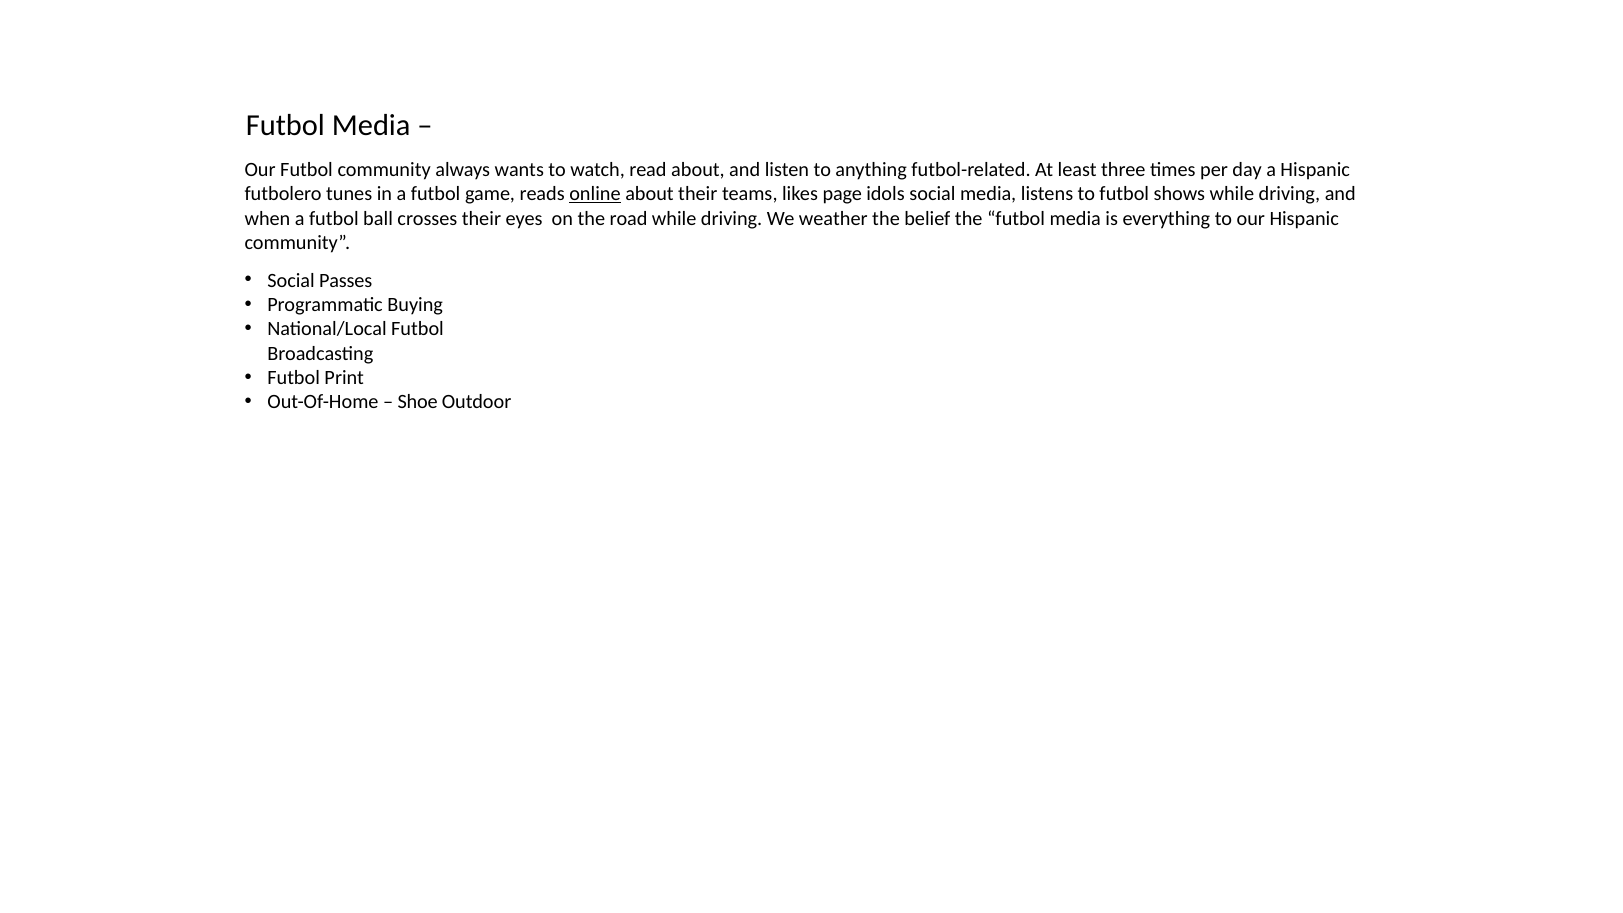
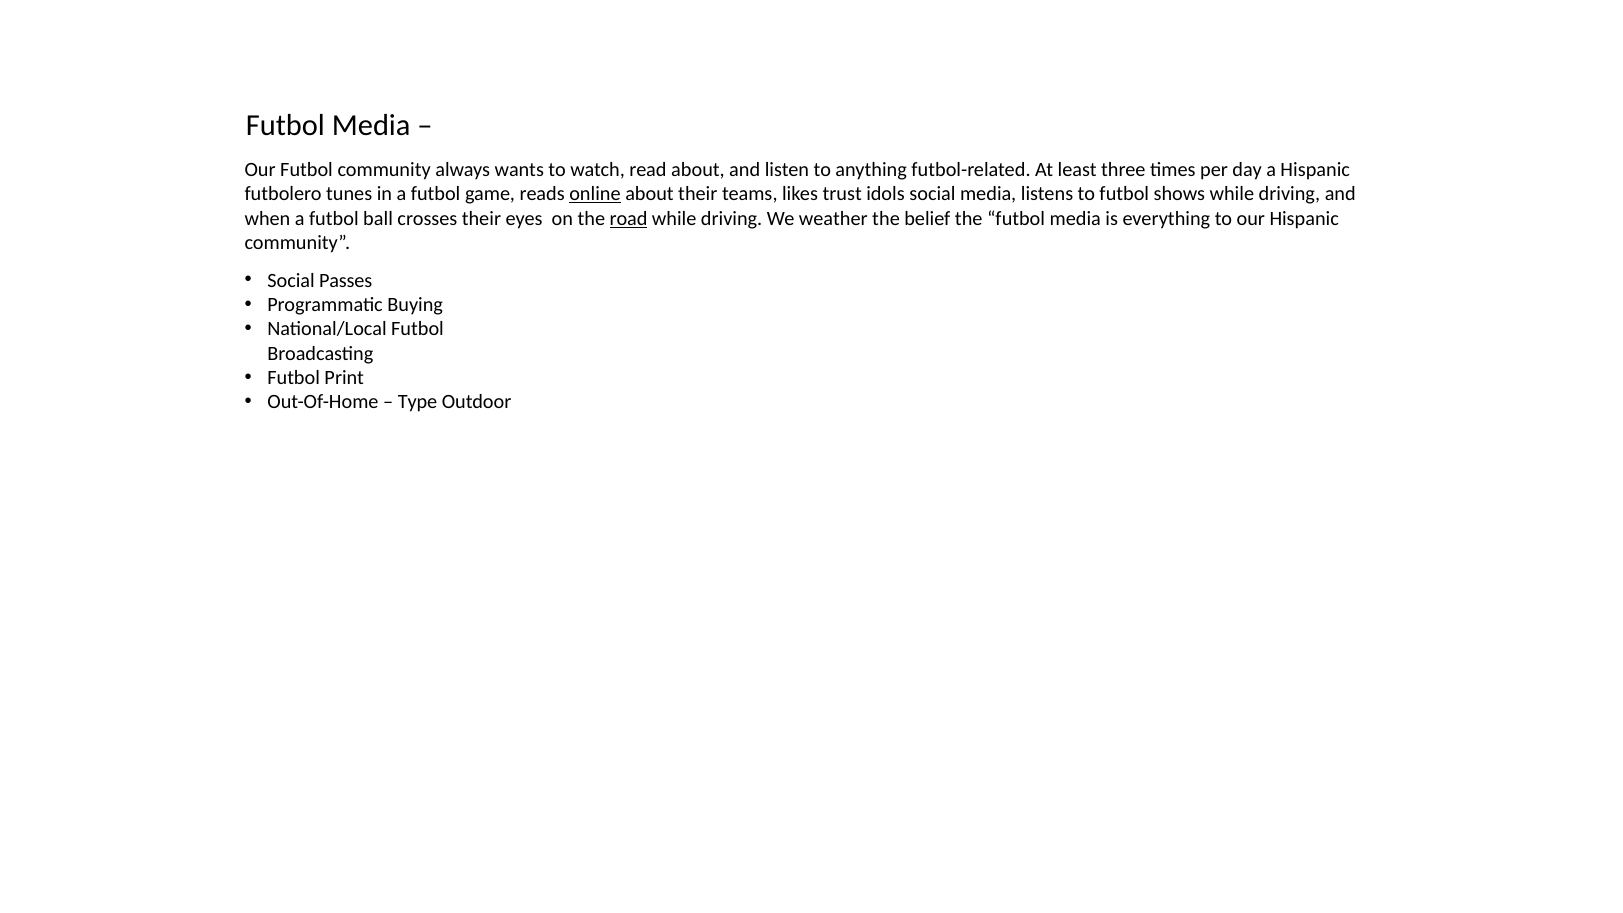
page: page -> trust (842, 194)
road underline: none -> present (629, 218)
Shoe: Shoe -> Type (418, 402)
